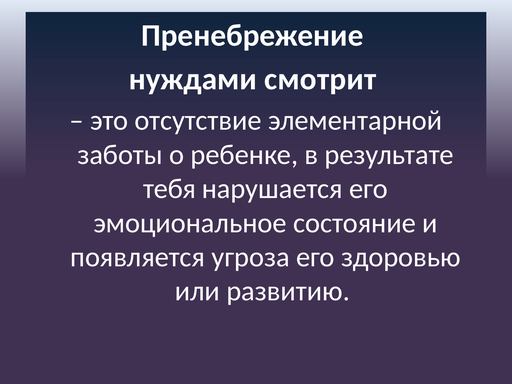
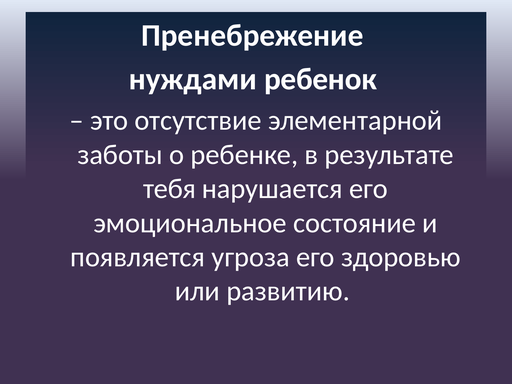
смотрит: смотрит -> ребенок (320, 79)
